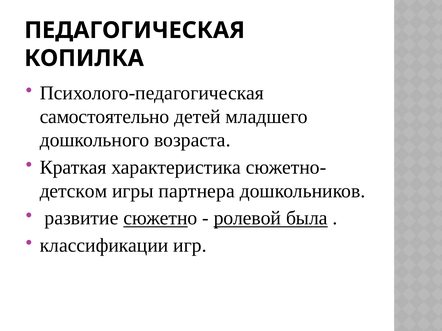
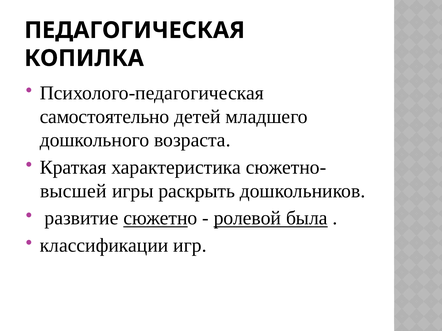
детском: детском -> высшей (73, 191)
партнера: партнера -> раскрыть (197, 191)
